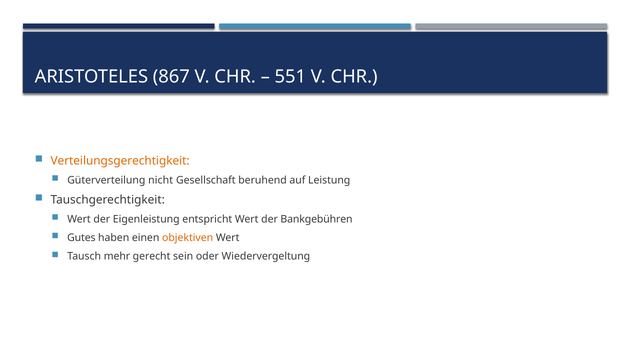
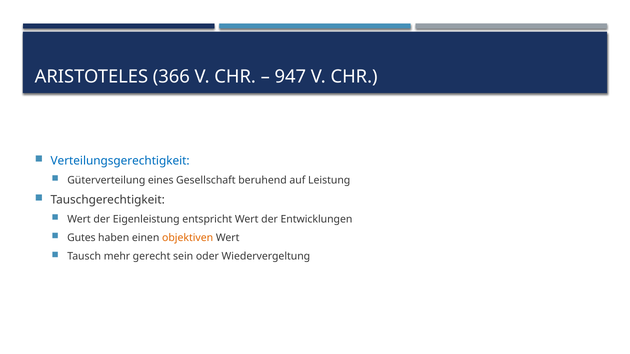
867: 867 -> 366 (171, 77)
551: 551 -> 947 (290, 77)
Verteilungsgerechtigkeit colour: orange -> blue (120, 161)
nicht: nicht -> eines (161, 180)
Bankgebühren: Bankgebühren -> Entwicklungen (316, 219)
